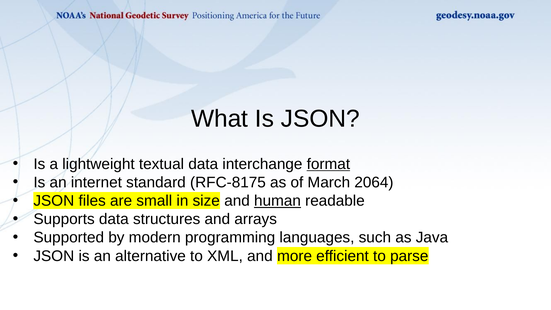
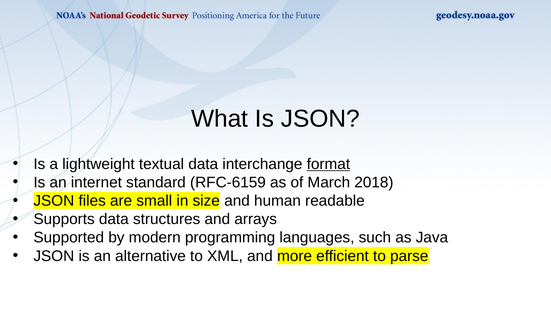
RFC-8175: RFC-8175 -> RFC-6159 (228, 182)
2064: 2064 -> 2018 (374, 182)
human underline: present -> none (277, 201)
